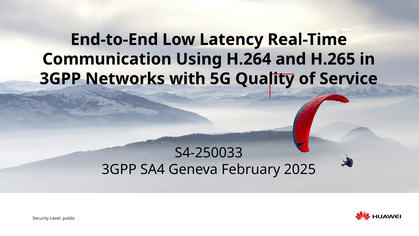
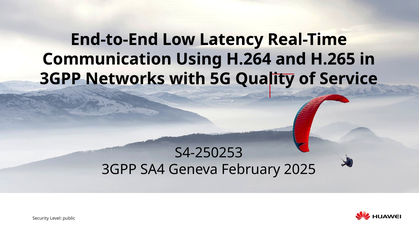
S4-250033: S4-250033 -> S4-250253 (209, 153)
